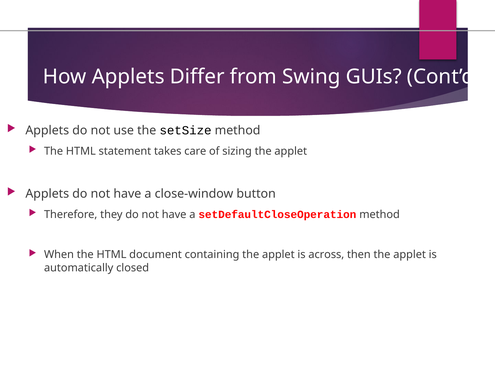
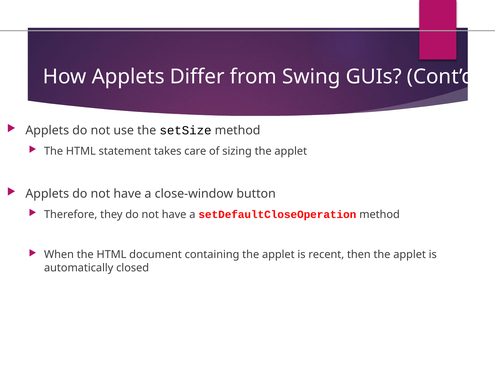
across: across -> recent (326, 255)
